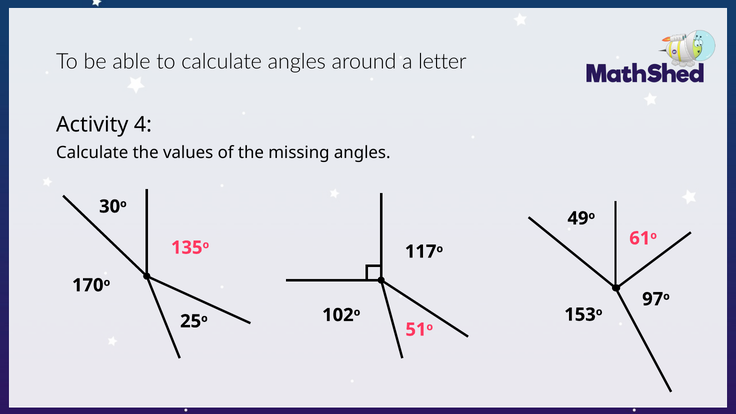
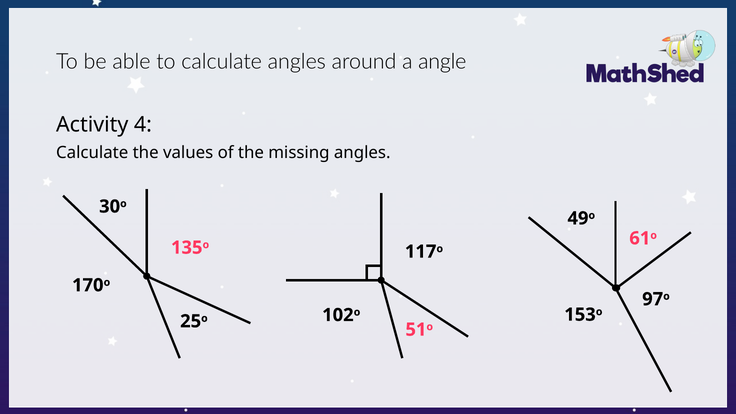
letter: letter -> angle (442, 62)
